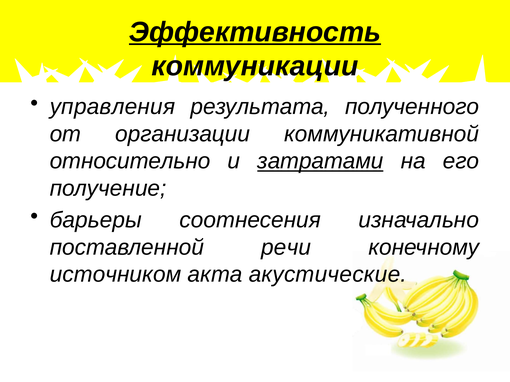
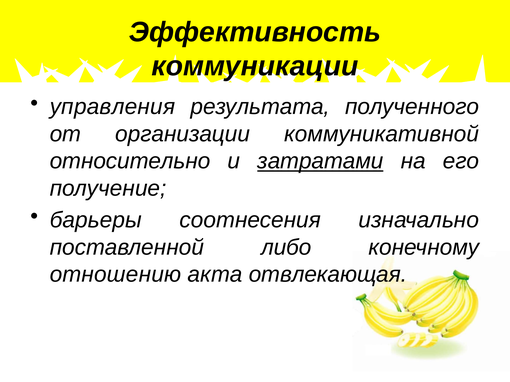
Эффективность underline: present -> none (255, 32)
речи: речи -> либо (286, 248)
источником: источником -> отношению (115, 275)
акустические: акустические -> отвлекающая (328, 275)
